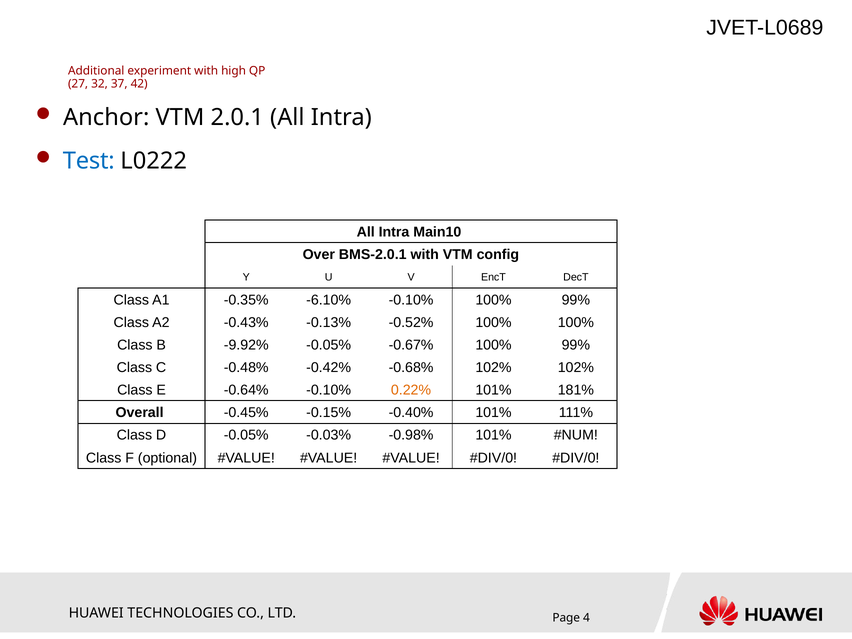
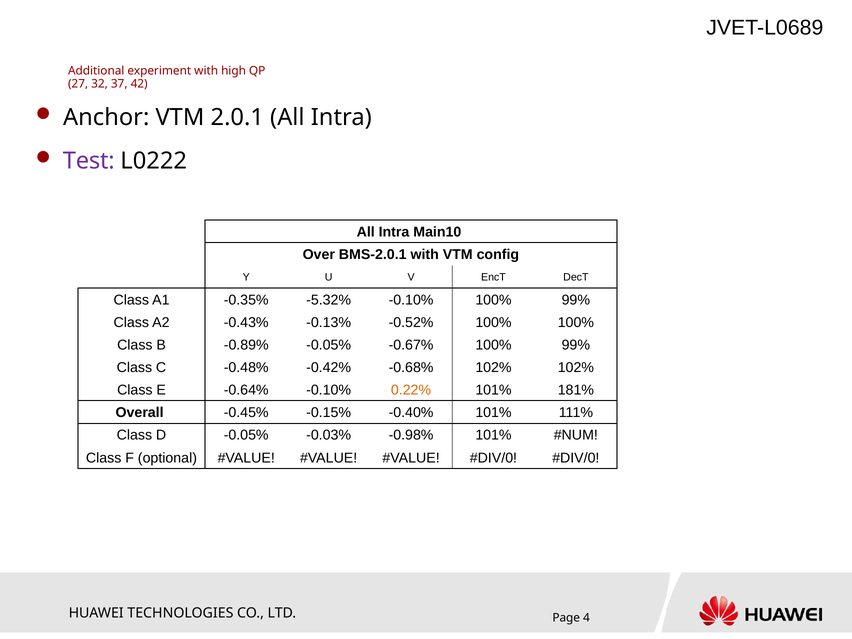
Test colour: blue -> purple (89, 161)
-6.10%: -6.10% -> -5.32% (329, 300)
-9.92%: -9.92% -> -0.89% (246, 345)
